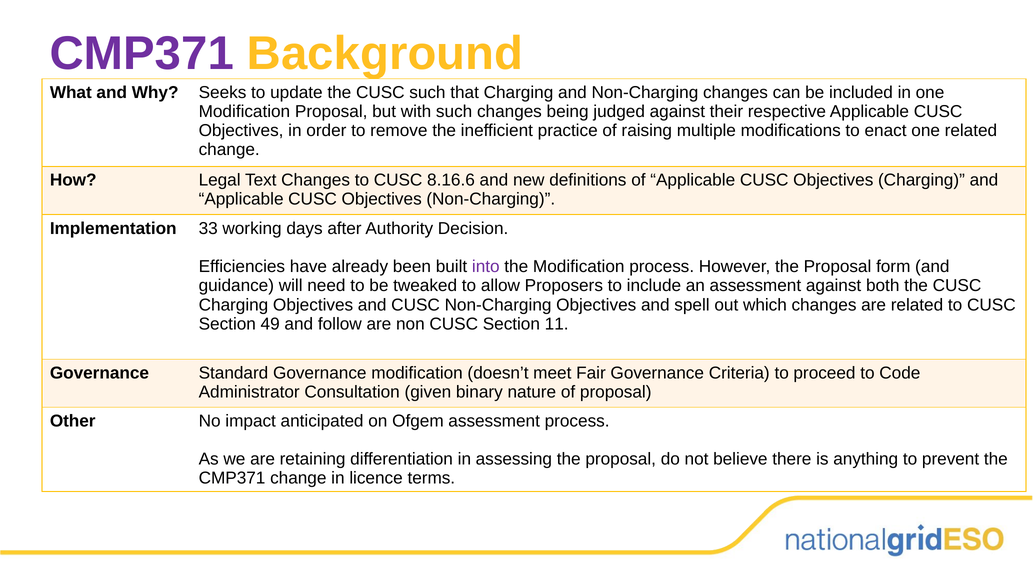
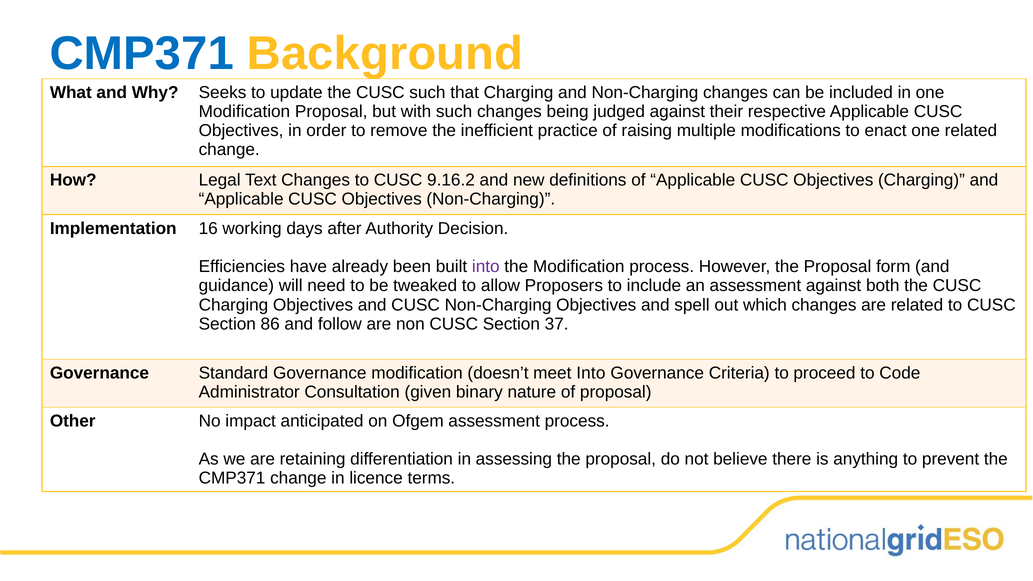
CMP371 colour: purple -> blue (142, 54)
8.16.6: 8.16.6 -> 9.16.2 (451, 180)
33: 33 -> 16 (208, 228)
49: 49 -> 86 (270, 324)
11: 11 -> 37 (557, 324)
meet Fair: Fair -> Into (591, 373)
